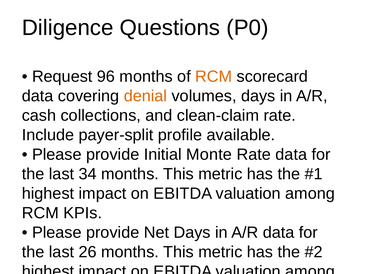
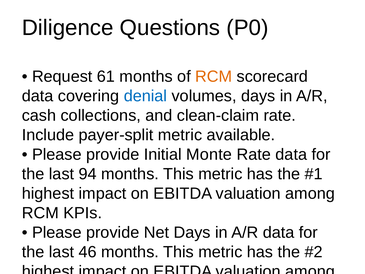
96: 96 -> 61 (106, 77)
denial colour: orange -> blue (145, 96)
payer-split profile: profile -> metric (180, 135)
34: 34 -> 94 (88, 174)
26: 26 -> 46 (88, 252)
